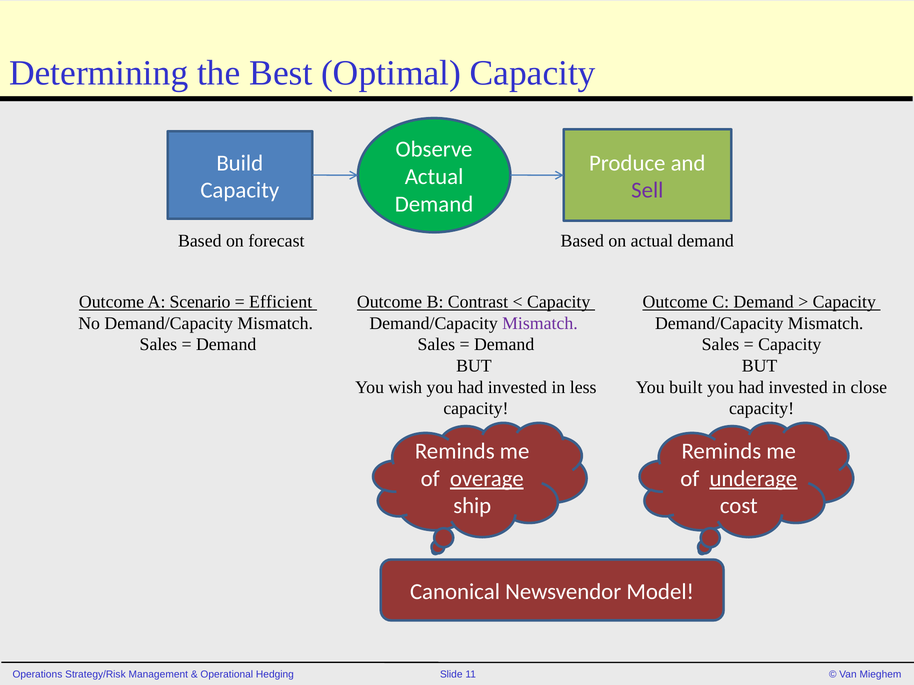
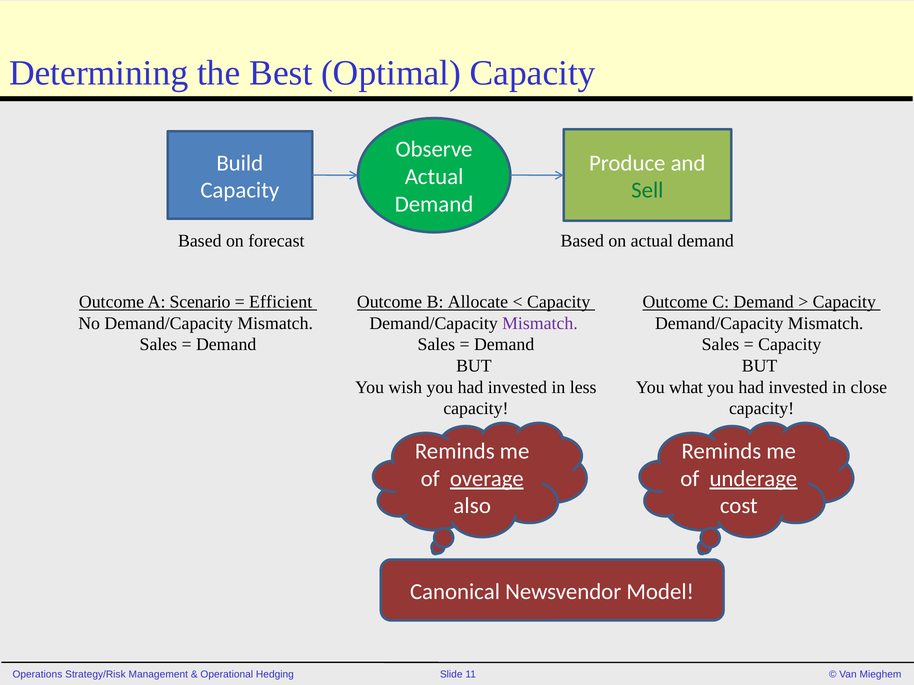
Sell colour: purple -> green (647, 191)
Contrast: Contrast -> Allocate (478, 302)
built: built -> what (686, 387)
ship: ship -> also (472, 506)
